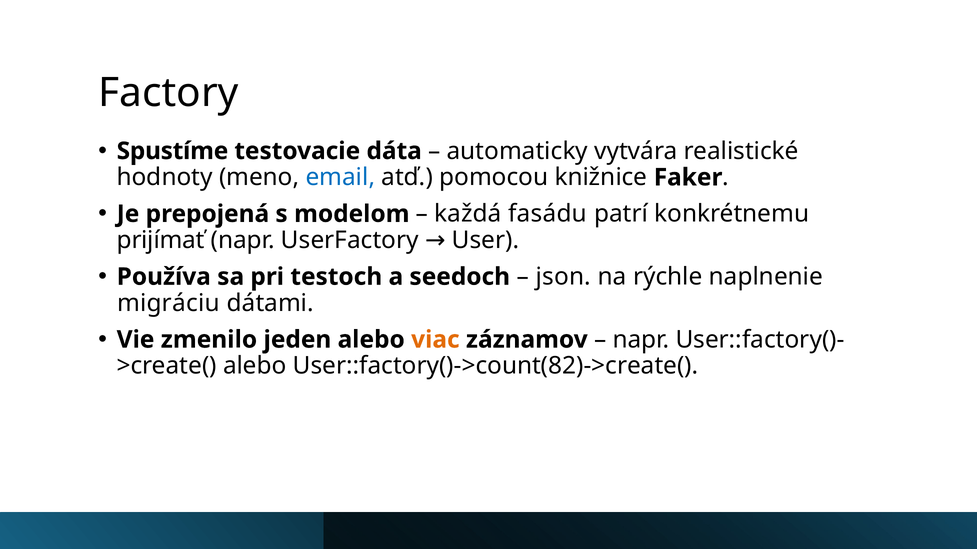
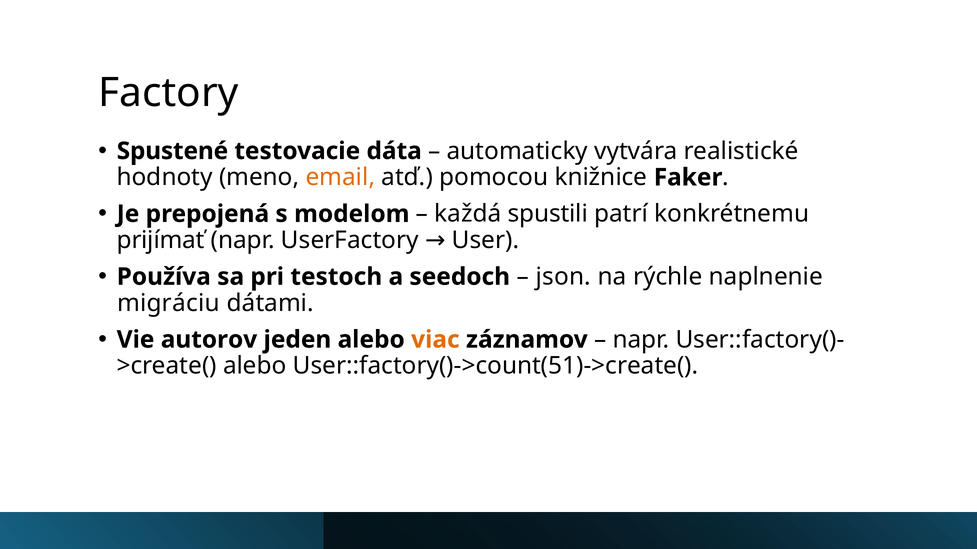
Spustíme: Spustíme -> Spustené (172, 151)
email colour: blue -> orange (340, 178)
fasádu: fasádu -> spustili (548, 214)
zmenilo: zmenilo -> autorov (209, 340)
User::factory()->count(82)->create(: User::factory()->count(82)->create( -> User::factory()->count(51)->create( (496, 366)
